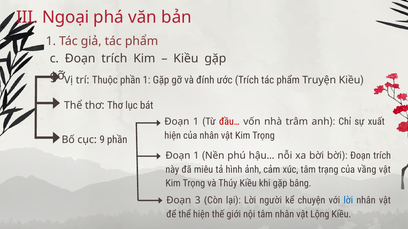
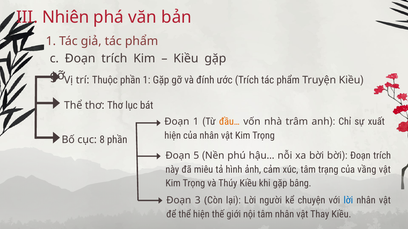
Ngoại: Ngoại -> Nhiên (66, 17)
đầu… colour: red -> orange (229, 122)
9: 9 -> 8 (102, 140)
1: 1 -> 5 (196, 156)
Lộng: Lộng -> Thay (320, 215)
